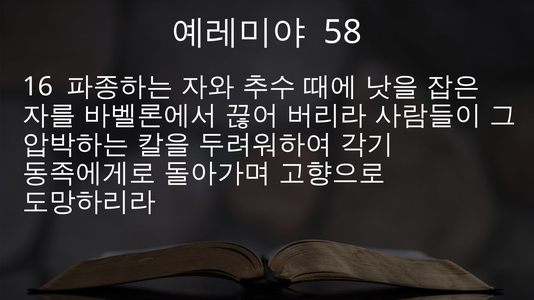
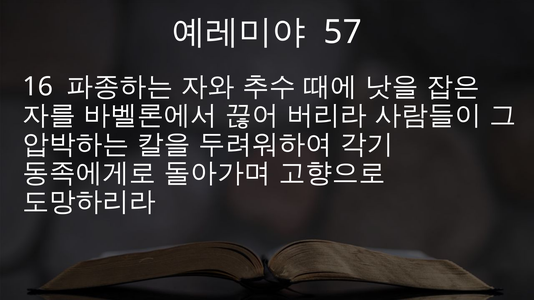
58: 58 -> 57 (343, 32)
